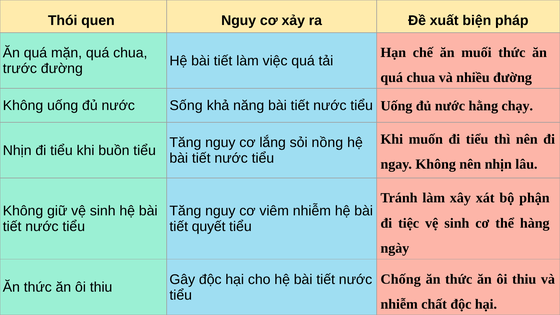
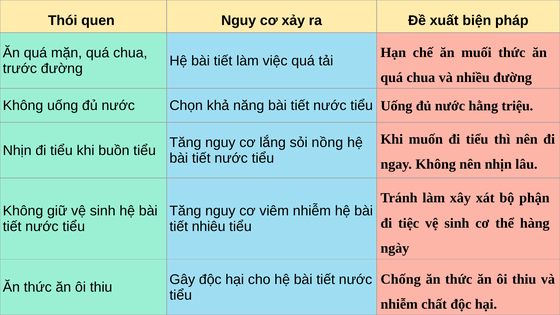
Sống: Sống -> Chọn (186, 106)
chạy: chạy -> triệu (517, 106)
quyết: quyết -> nhiêu (209, 227)
